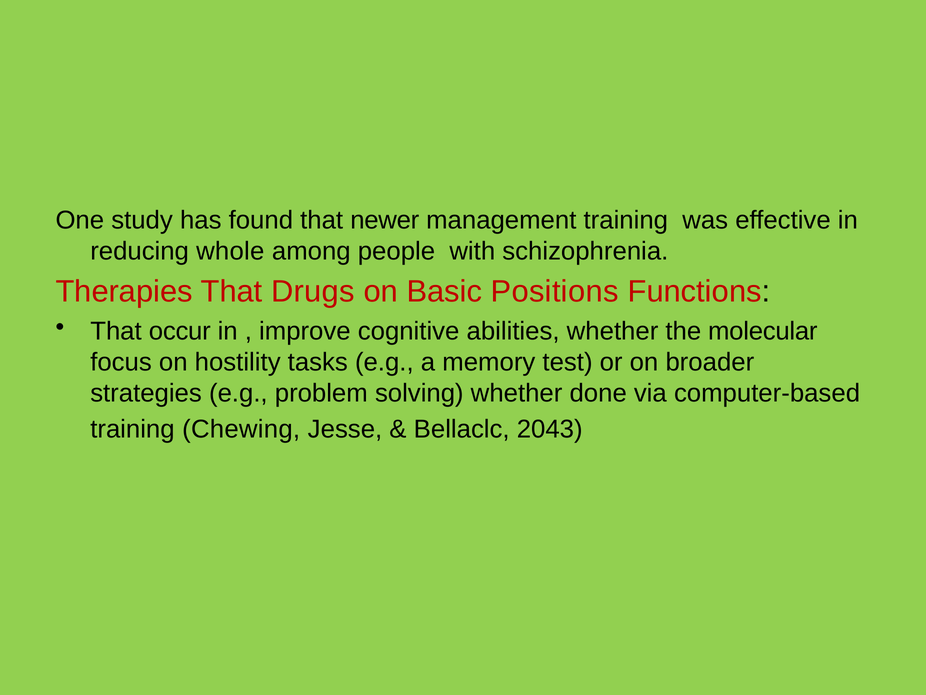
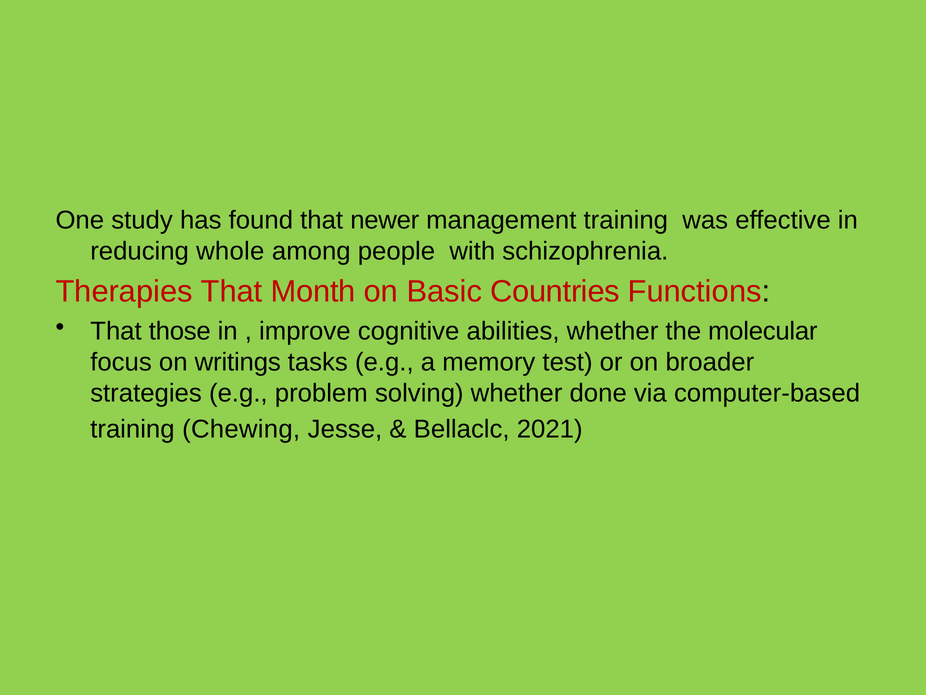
Drugs: Drugs -> Month (313, 291)
Positions: Positions -> Countries (555, 291)
occur: occur -> those (180, 331)
hostility: hostility -> writings (238, 362)
2043: 2043 -> 2021 (550, 429)
